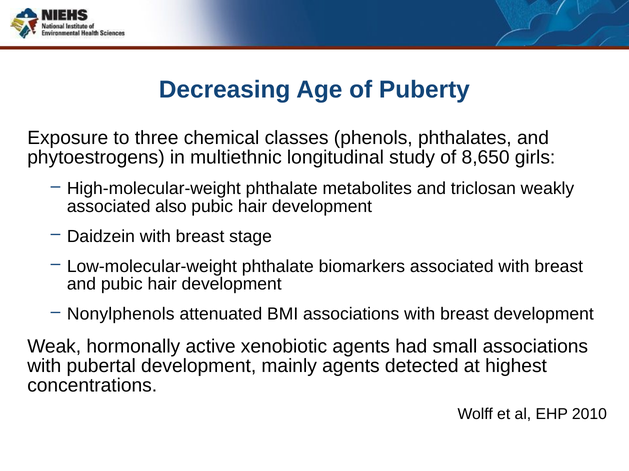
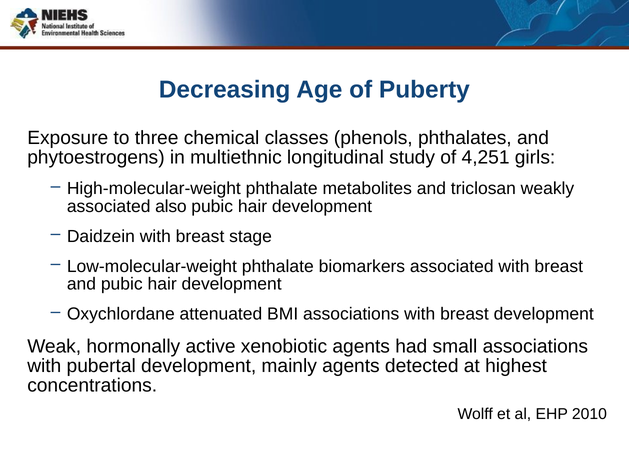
8,650: 8,650 -> 4,251 (486, 158)
Nonylphenols: Nonylphenols -> Oxychlordane (121, 315)
